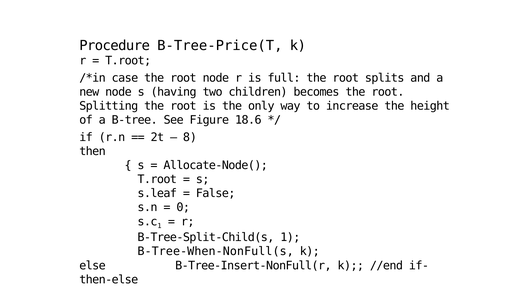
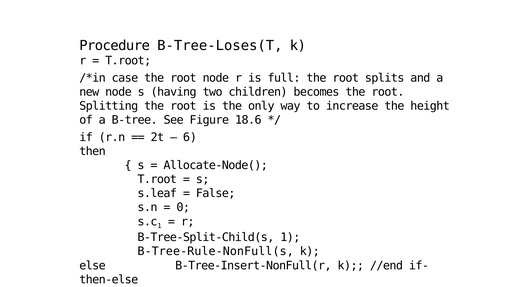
B-Tree-Price(T: B-Tree-Price(T -> B-Tree-Loses(T (220, 46)
8: 8 -> 6 (190, 137)
B-Tree-When-NonFull(s: B-Tree-When-NonFull(s -> B-Tree-Rule-NonFull(s (216, 251)
